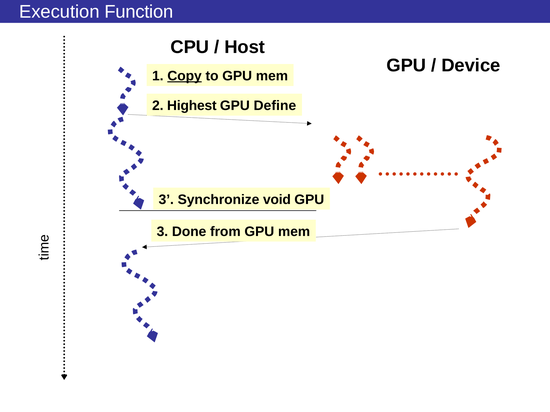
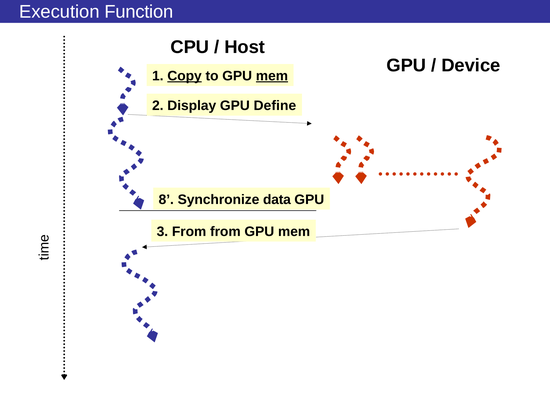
mem underline: none -> present (272, 76)
Highest: Highest -> Display (192, 106)
3: 3 -> 8 (166, 200)
void: void -> data (277, 200)
3 Done: Done -> From (189, 232)
